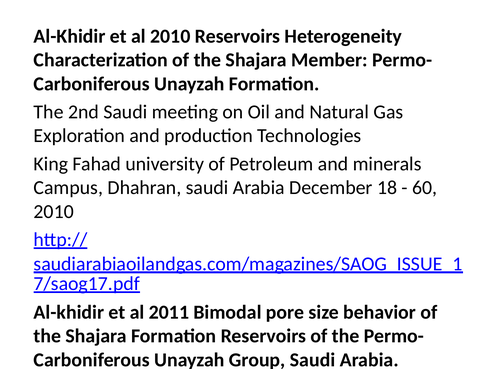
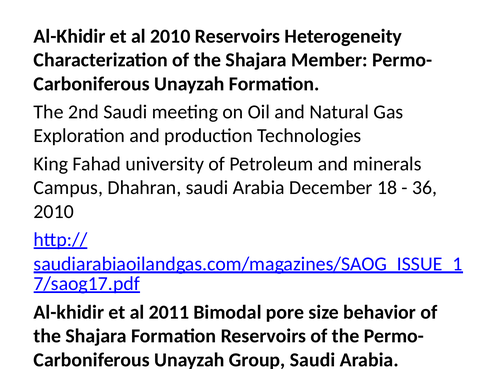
60: 60 -> 36 (425, 188)
